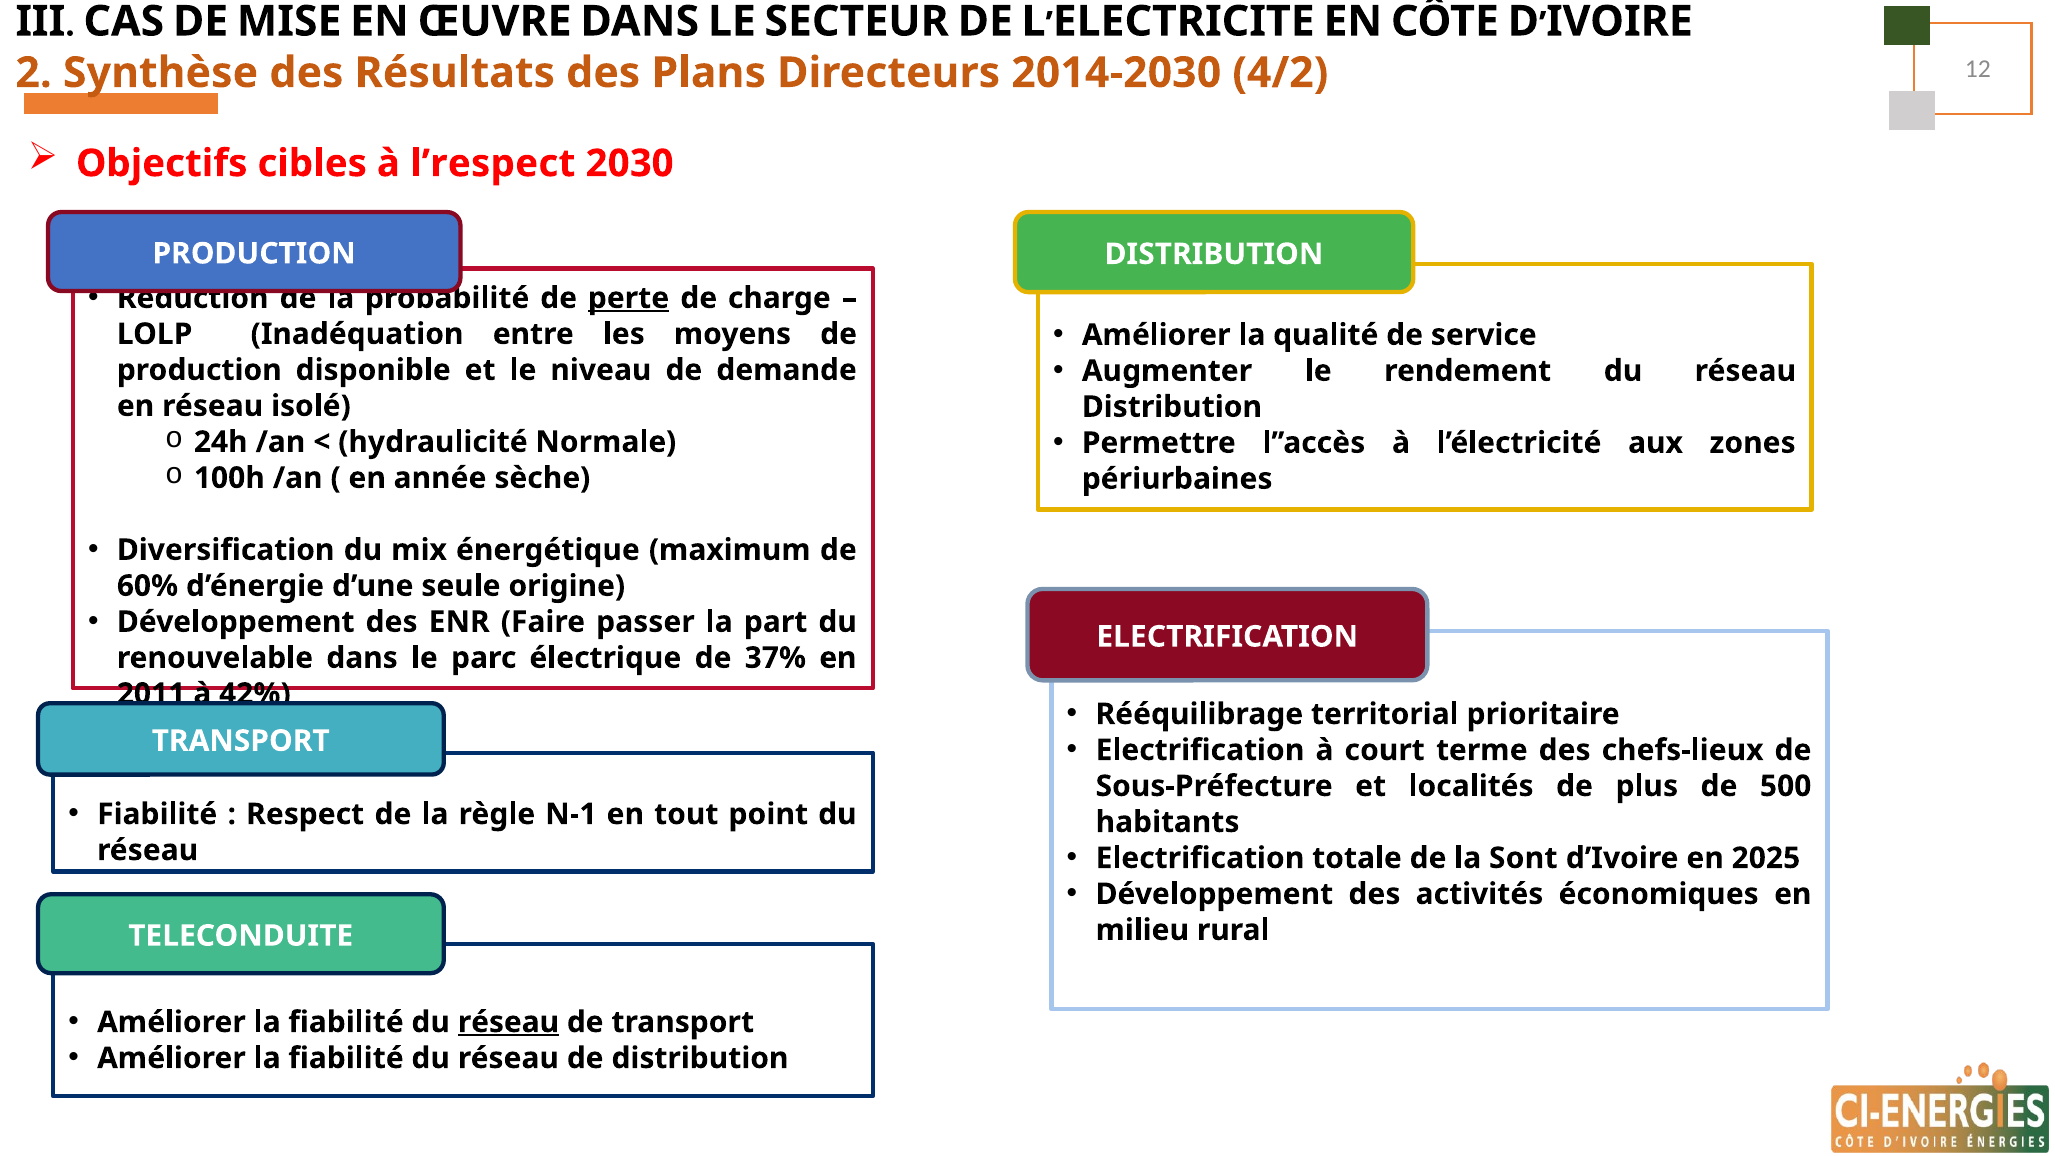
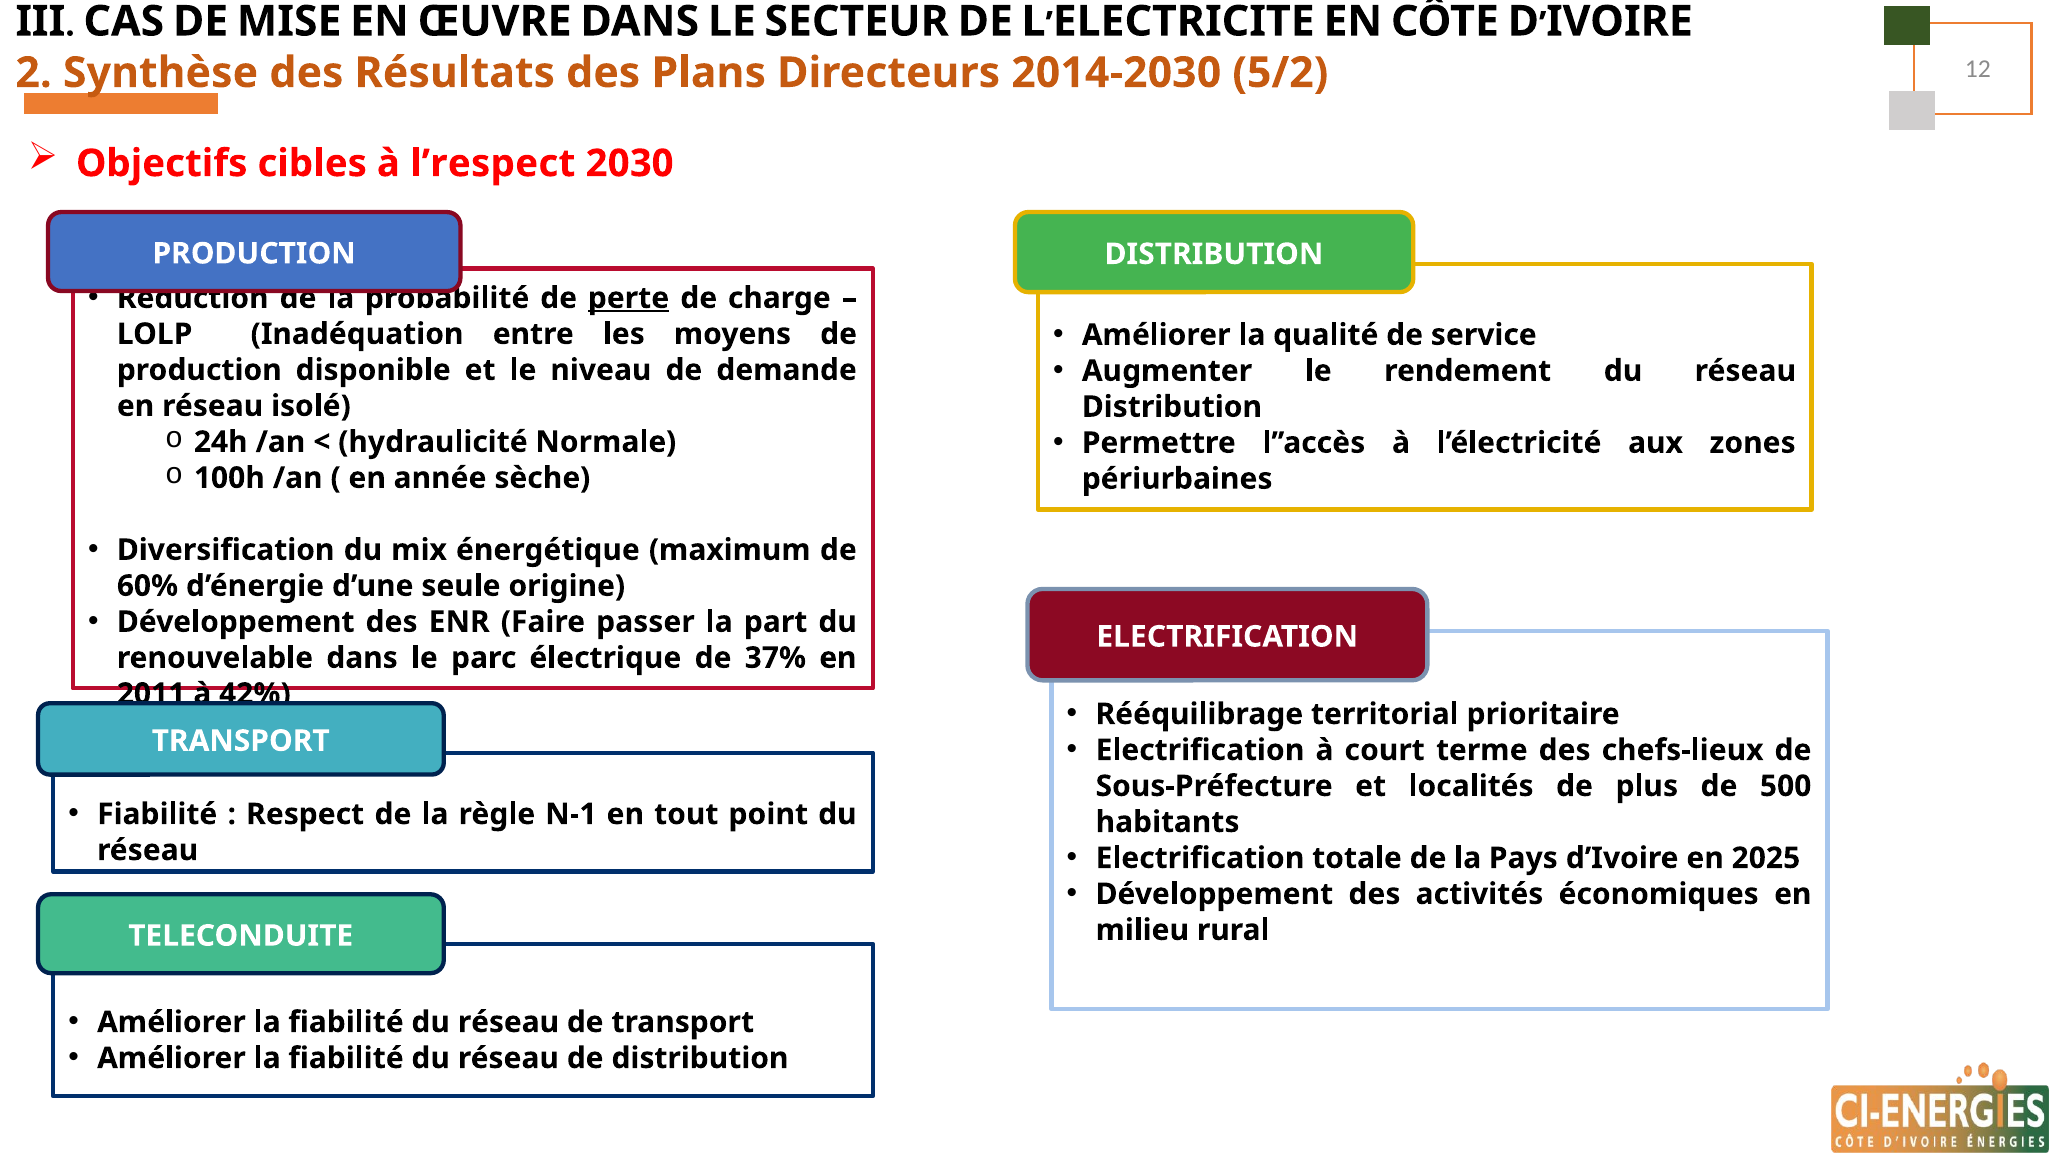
4/2: 4/2 -> 5/2 (1280, 73)
Sont: Sont -> Pays (1523, 858)
réseau underline: present -> none (508, 1022)
